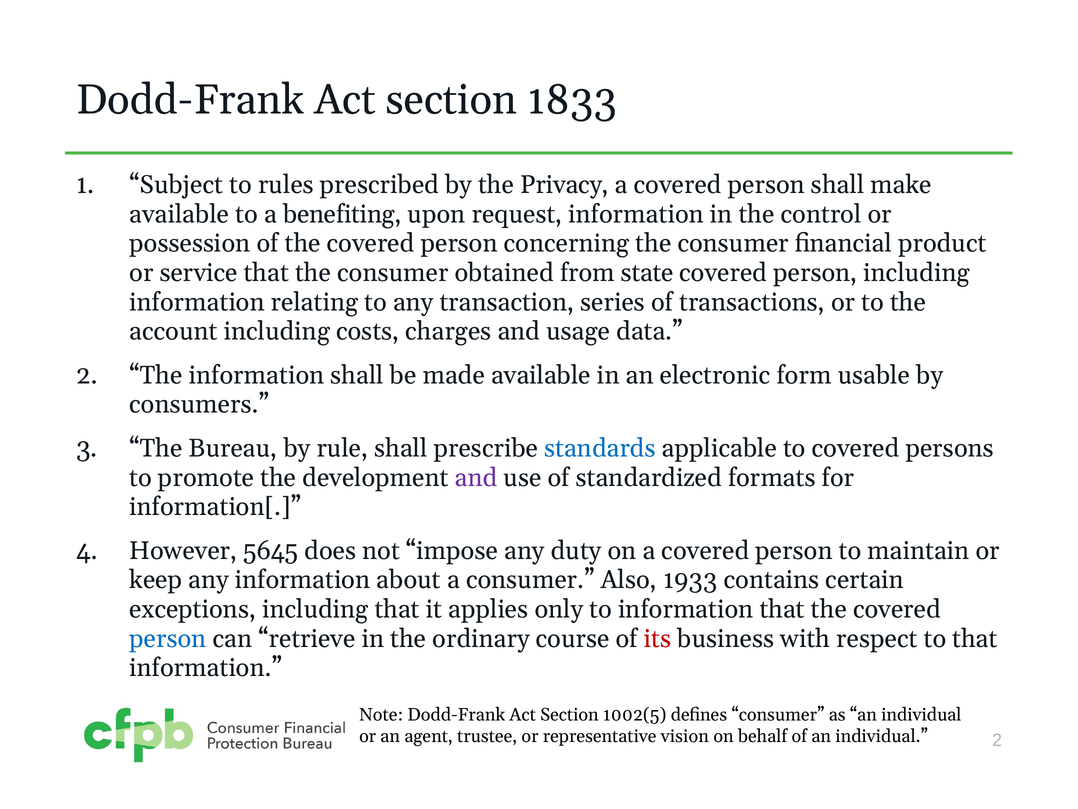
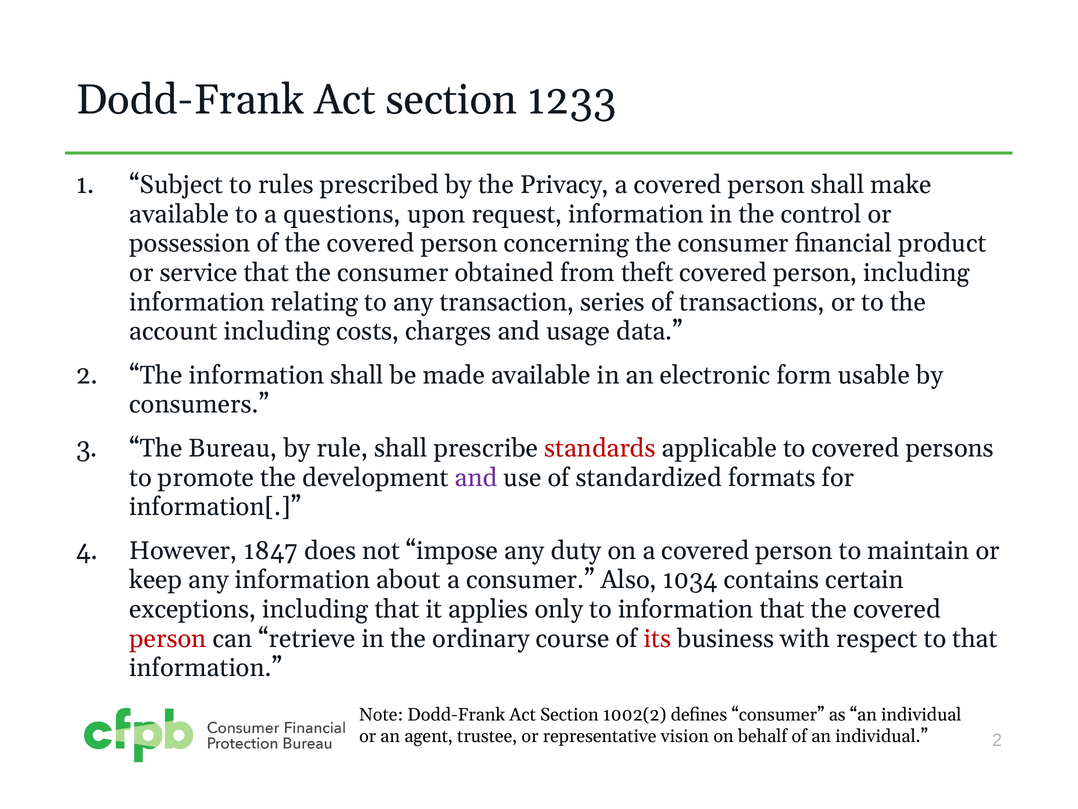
1833: 1833 -> 1233 (572, 100)
benefiting: benefiting -> questions (342, 214)
state: state -> theft (647, 273)
standards colour: blue -> red (600, 448)
5645: 5645 -> 1847 (271, 550)
1933: 1933 -> 1034 (690, 580)
person colour: blue -> red (168, 638)
1002(5: 1002(5 -> 1002(2 (635, 714)
